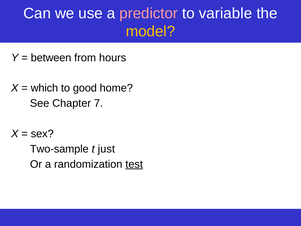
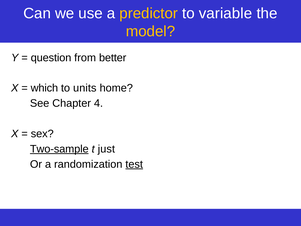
predictor colour: pink -> yellow (149, 13)
between: between -> question (51, 58)
hours: hours -> better (113, 58)
good: good -> units (85, 88)
7: 7 -> 4 (99, 103)
Two-sample underline: none -> present (59, 149)
